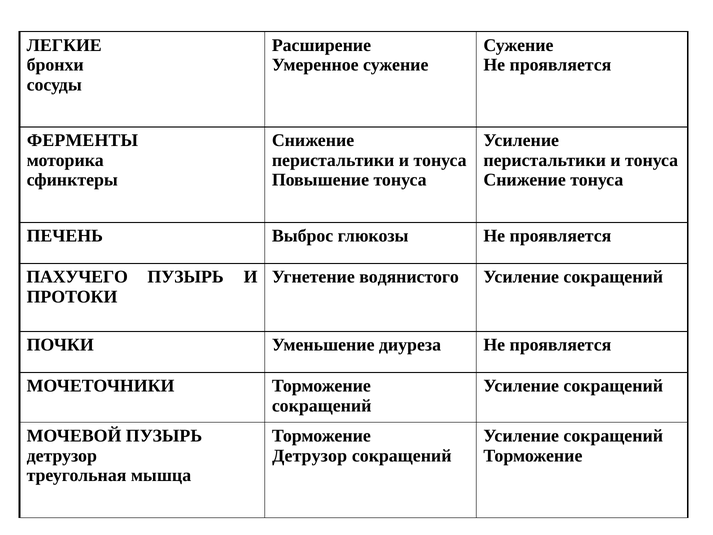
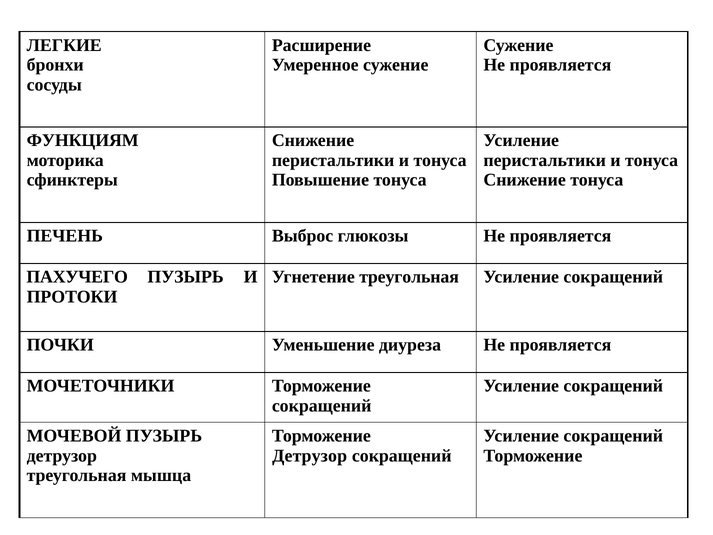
ФЕРМЕНТЫ: ФЕРМЕНТЫ -> ФУНКЦИЯМ (83, 141)
Угнетение водянистого: водянистого -> треугольная (409, 277)
